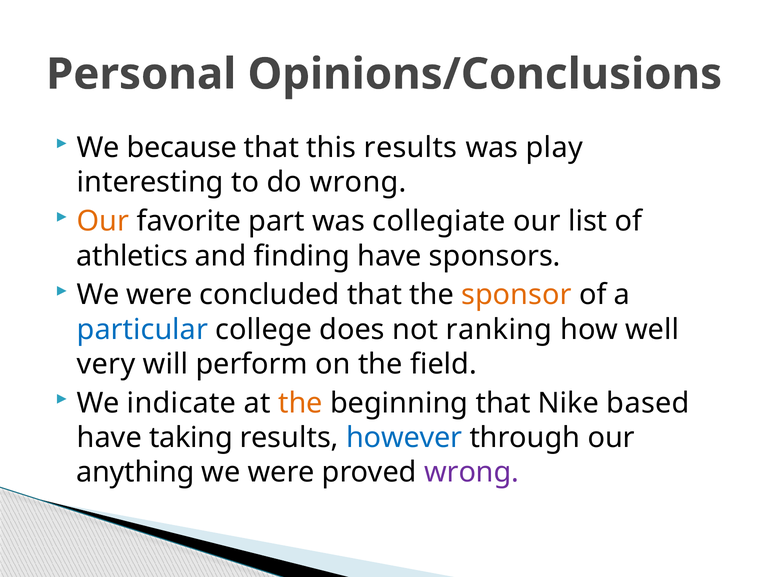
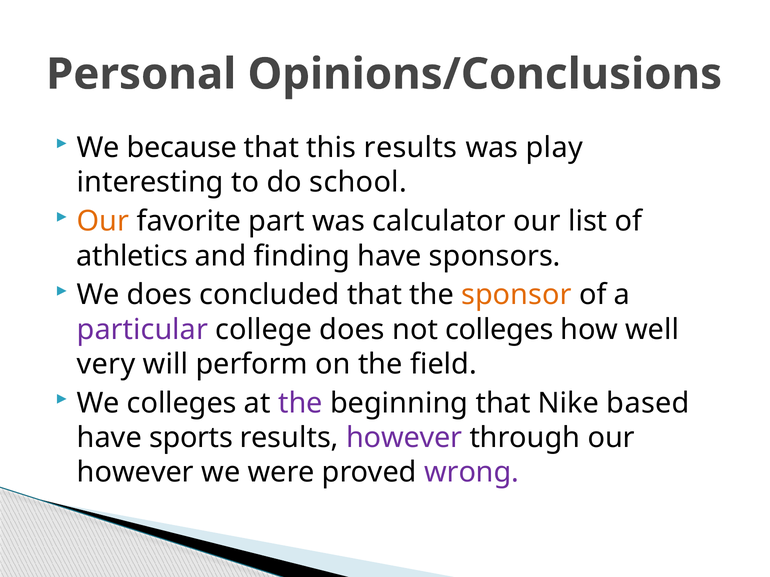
do wrong: wrong -> school (358, 183)
collegiate: collegiate -> calculator (439, 222)
were: were -> does (159, 295)
particular colour: blue -> purple (142, 330)
not ranking: ranking -> colleges (499, 330)
We indicate: indicate -> colleges (182, 403)
the colour: orange -> purple (300, 403)
taking: taking -> sports (191, 438)
however colour: blue -> purple (404, 438)
anything: anything -> however (135, 473)
